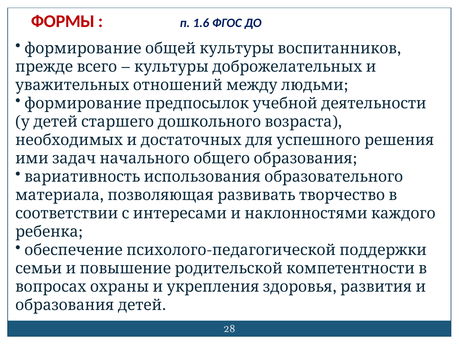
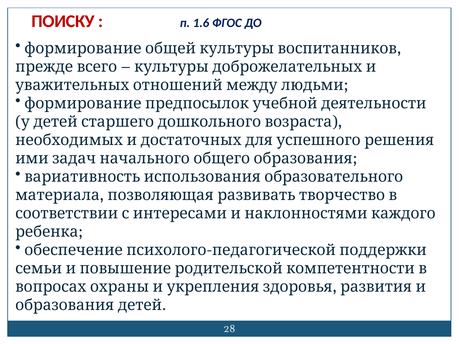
ФОРМЫ: ФОРМЫ -> ПОИСКУ (63, 21)
